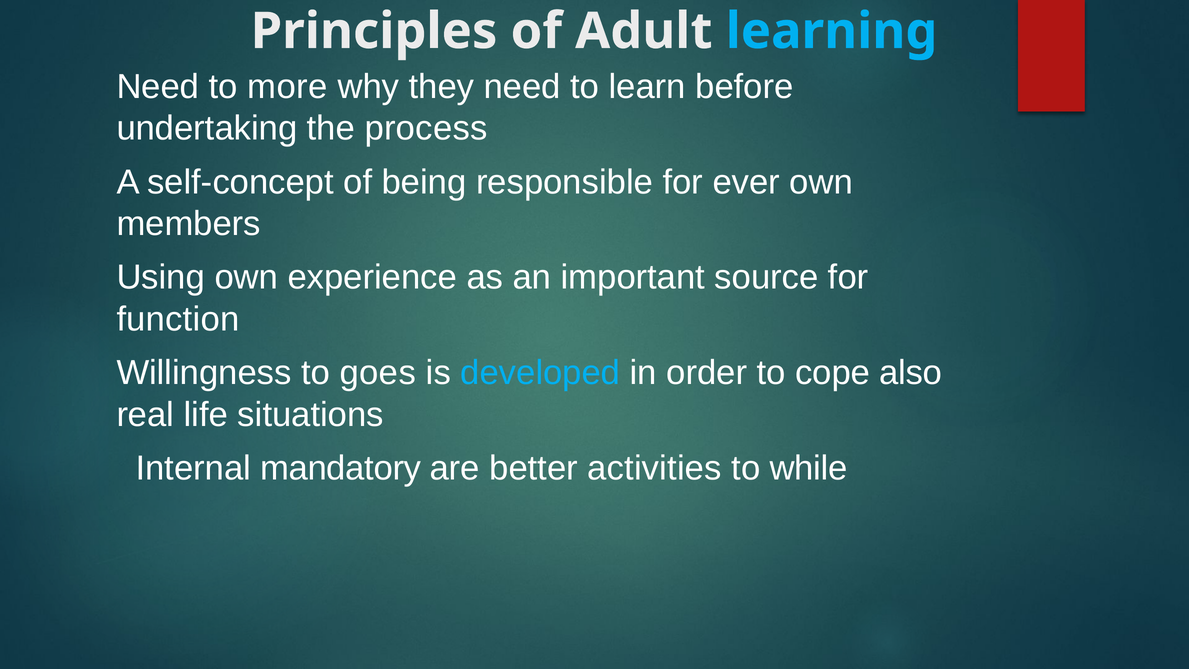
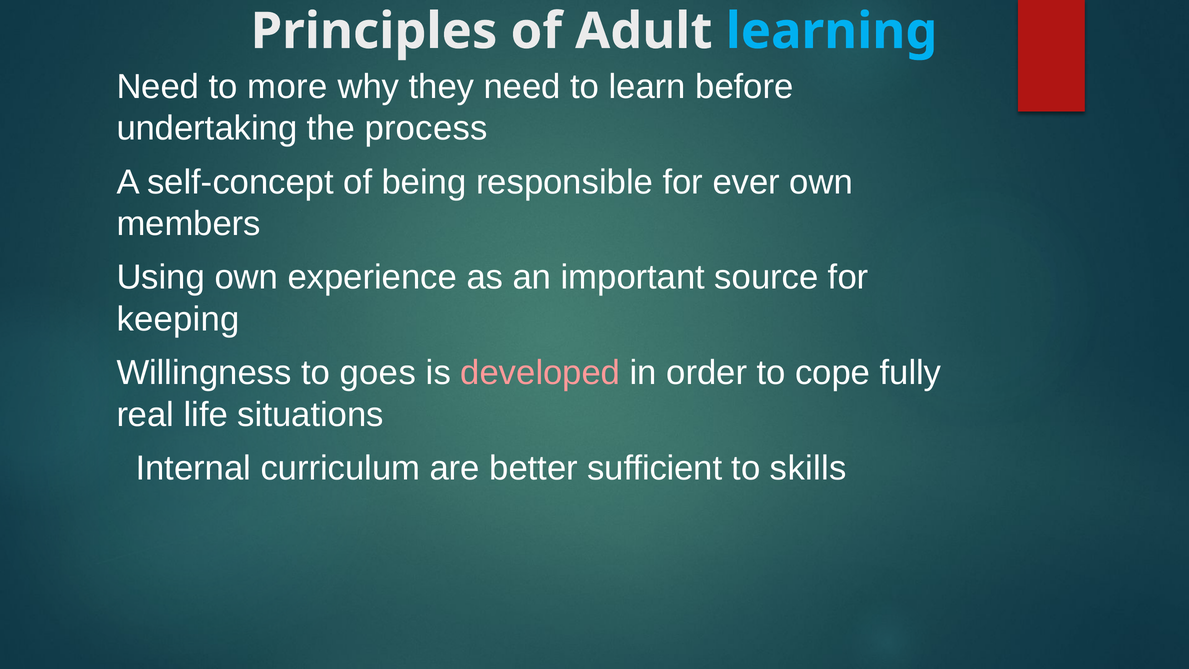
function: function -> keeping (178, 319)
developed colour: light blue -> pink (540, 373)
also: also -> fully (911, 373)
mandatory: mandatory -> curriculum (340, 468)
activities: activities -> sufficient (655, 468)
while: while -> skills (808, 468)
